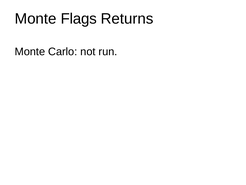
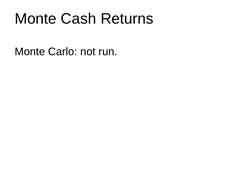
Flags: Flags -> Cash (79, 19)
